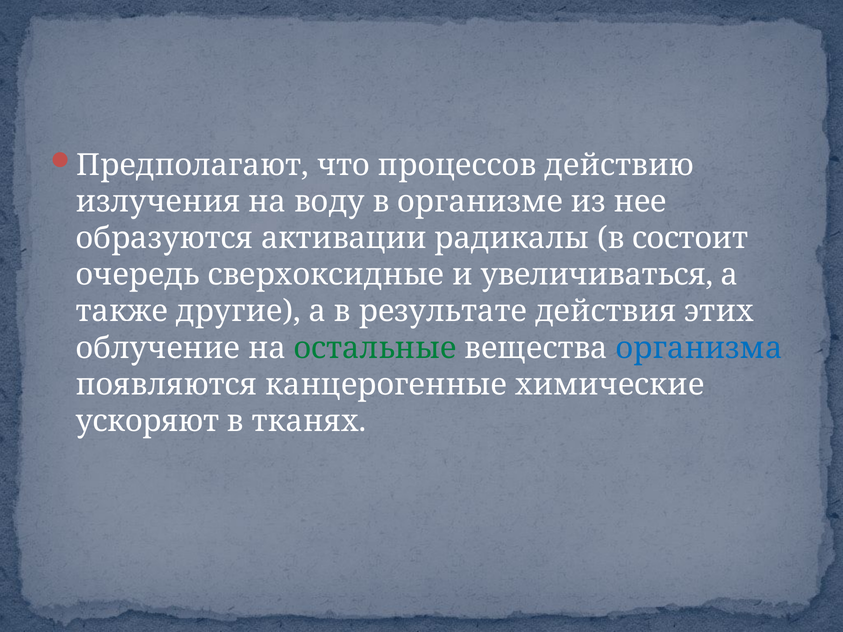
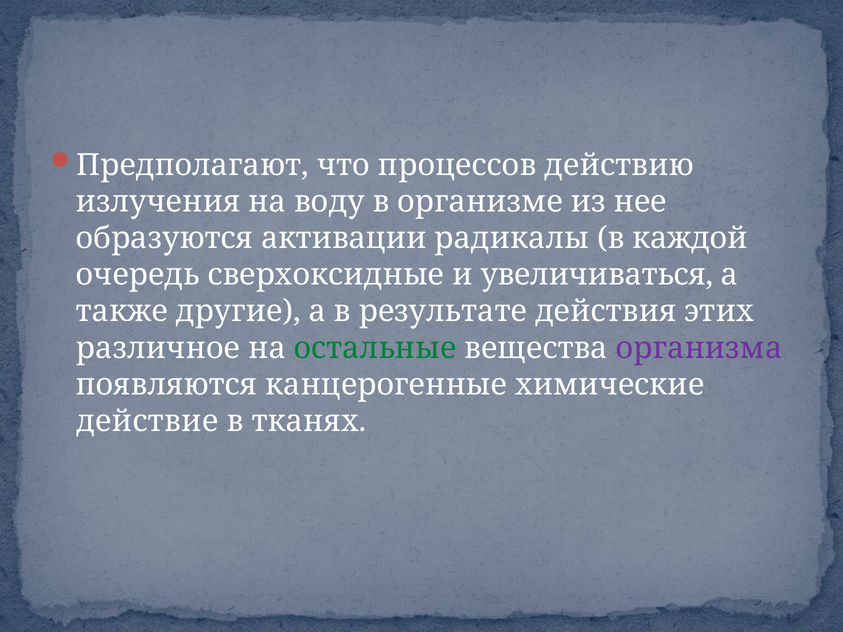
состоит: состоит -> каждой (690, 238)
облучение: облучение -> различное (158, 348)
организма colour: blue -> purple (699, 348)
ускоряют: ускоряют -> действие (147, 421)
